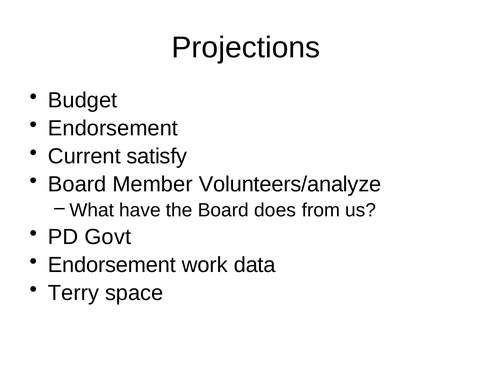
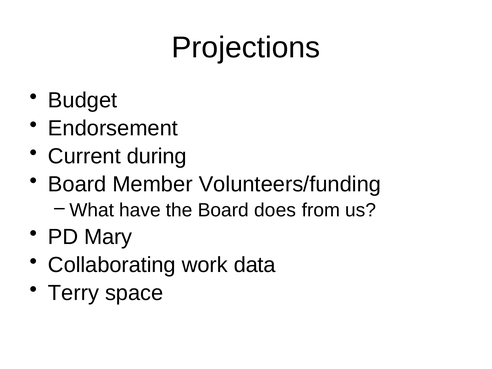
satisfy: satisfy -> during (157, 156)
Volunteers/analyze: Volunteers/analyze -> Volunteers/funding (290, 184)
Govt: Govt -> Mary (108, 237)
Endorsement: Endorsement -> Collaborating (112, 265)
